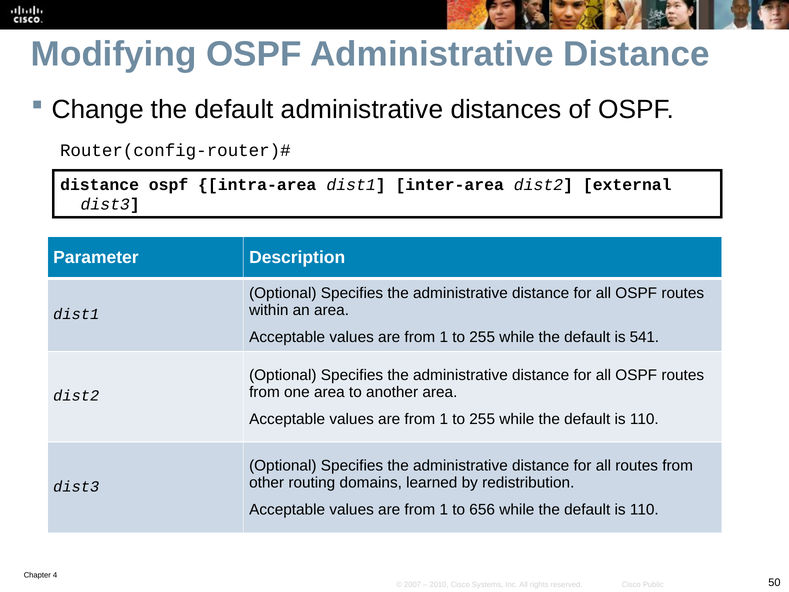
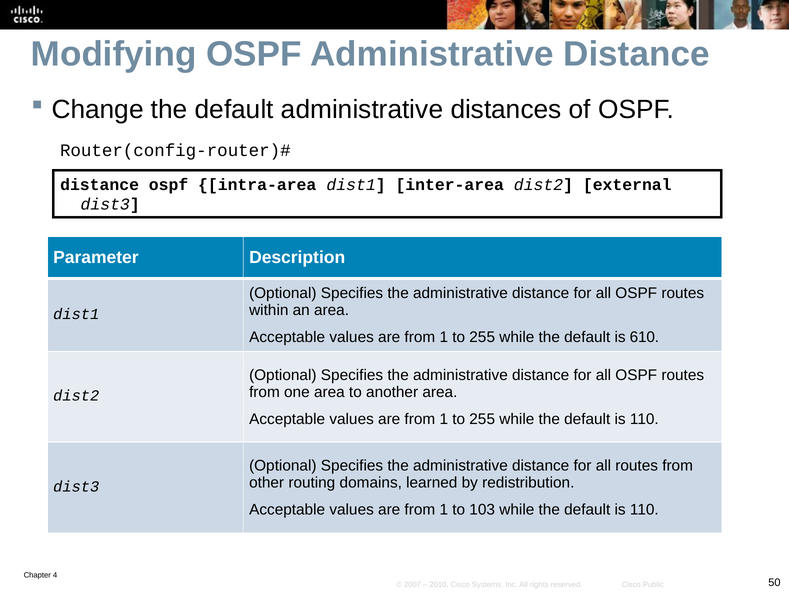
541: 541 -> 610 (644, 337)
656: 656 -> 103 (482, 510)
